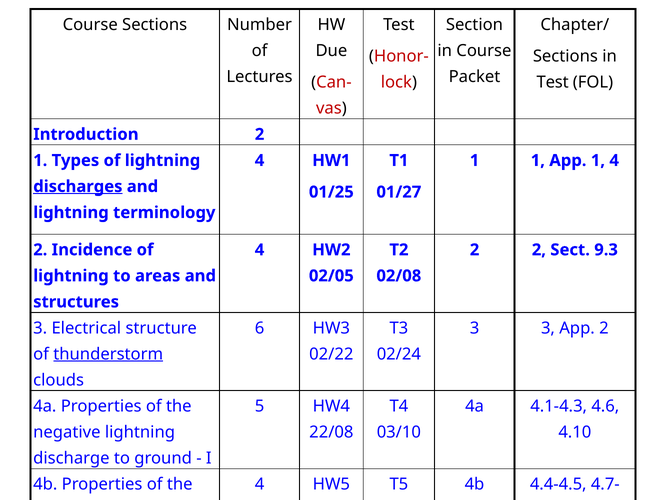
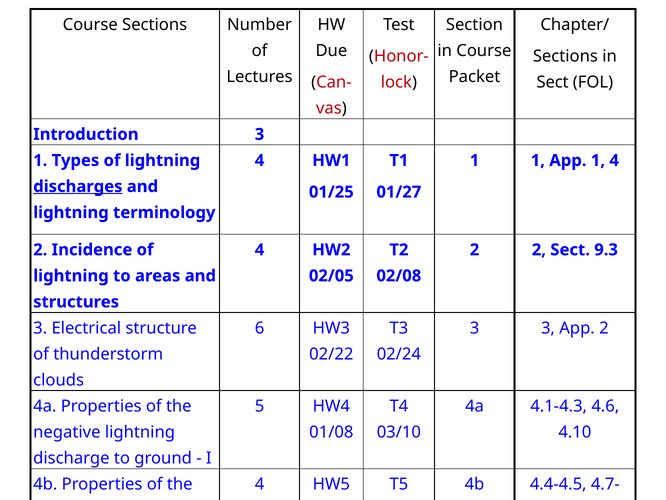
Test: Test -> Sect (553, 82)
Introduction 2: 2 -> 3 (260, 134)
thunderstorm underline: present -> none (108, 354)
22/08: 22/08 -> 01/08 (331, 432)
